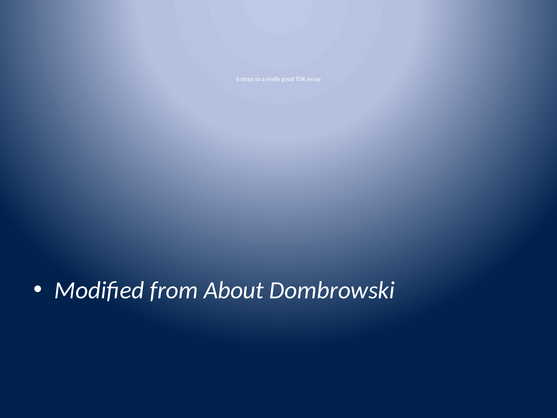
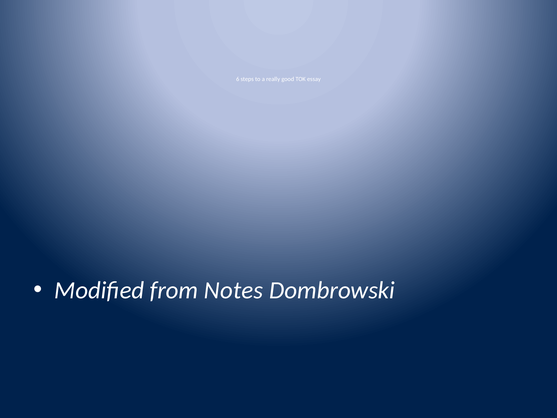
About: About -> Notes (234, 290)
